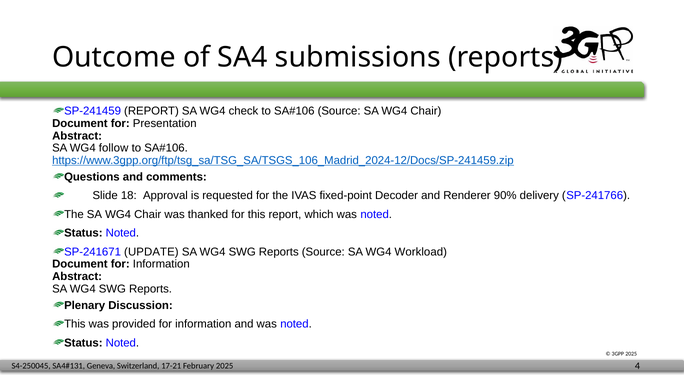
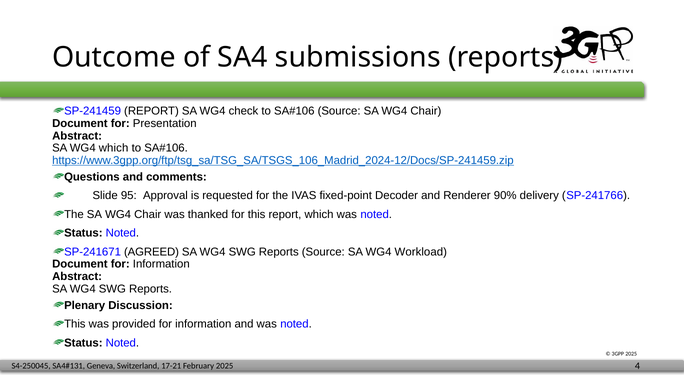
WG4 follow: follow -> which (114, 148)
18: 18 -> 95 (129, 196)
UPDATE: UPDATE -> AGREED (152, 252)
